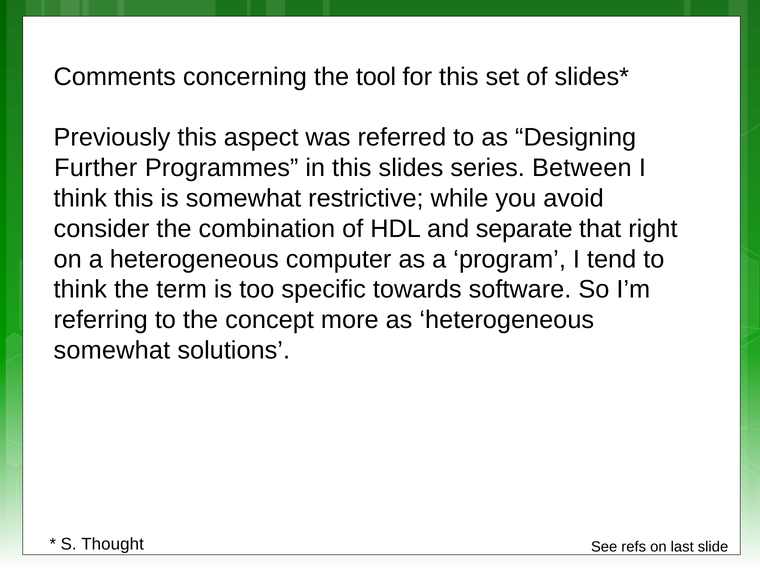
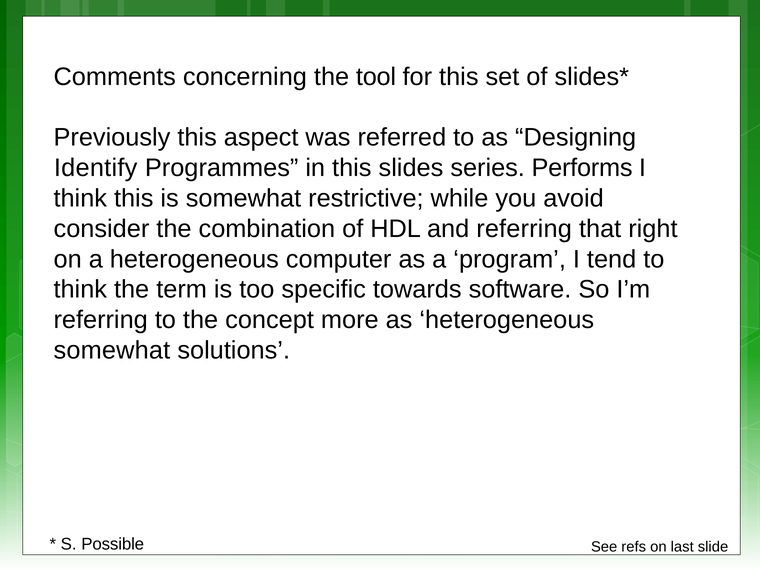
Further: Further -> Identify (96, 168)
Between: Between -> Performs (582, 168)
and separate: separate -> referring (524, 229)
Thought: Thought -> Possible (113, 544)
